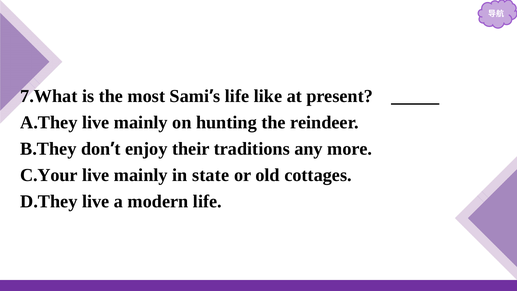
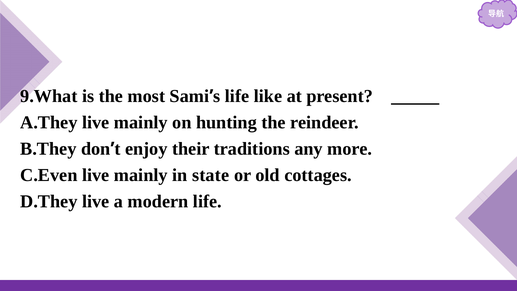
7.What: 7.What -> 9.What (49, 96)
C.Your: C.Your -> C.Even (49, 175)
